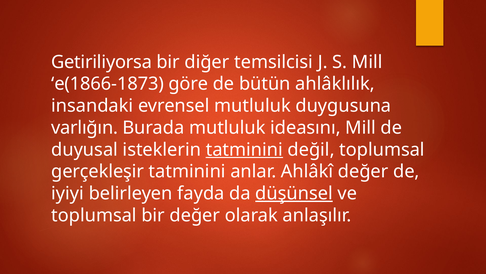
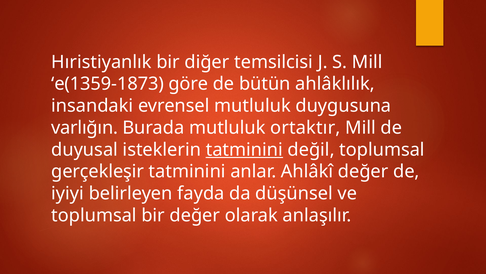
Getiriliyorsa: Getiriliyorsa -> Hıristiyanlık (101, 62)
e(1866-1873: e(1866-1873 -> e(1359-1873 (108, 84)
ideasını: ideasını -> ortaktır (305, 127)
düşünsel underline: present -> none (294, 193)
